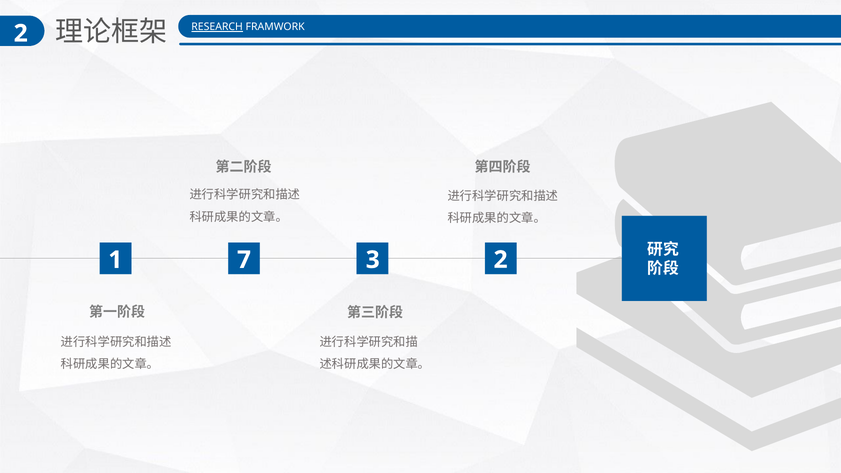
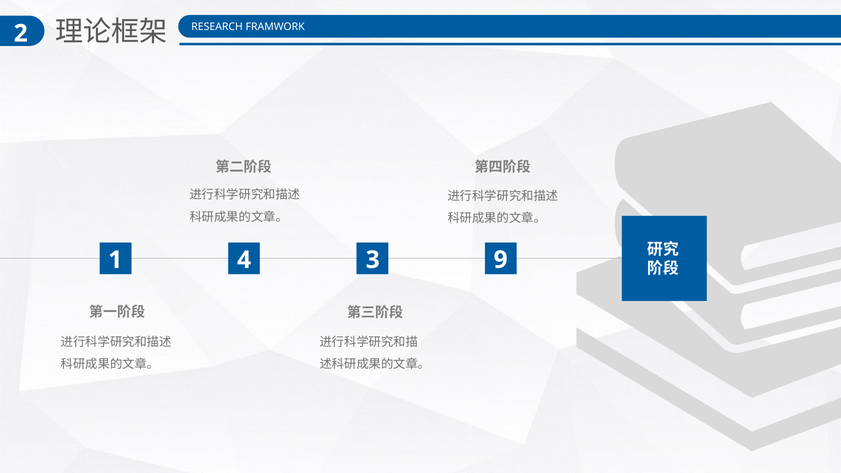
RESEARCH underline: present -> none (217, 27)
7: 7 -> 4 (244, 260)
3 2: 2 -> 9 (501, 260)
